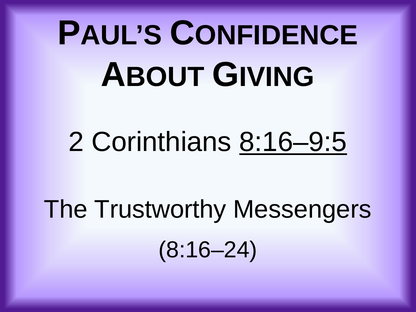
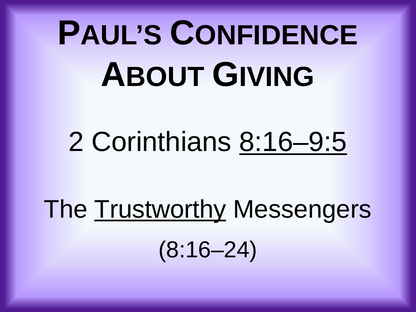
Trustworthy underline: none -> present (160, 210)
